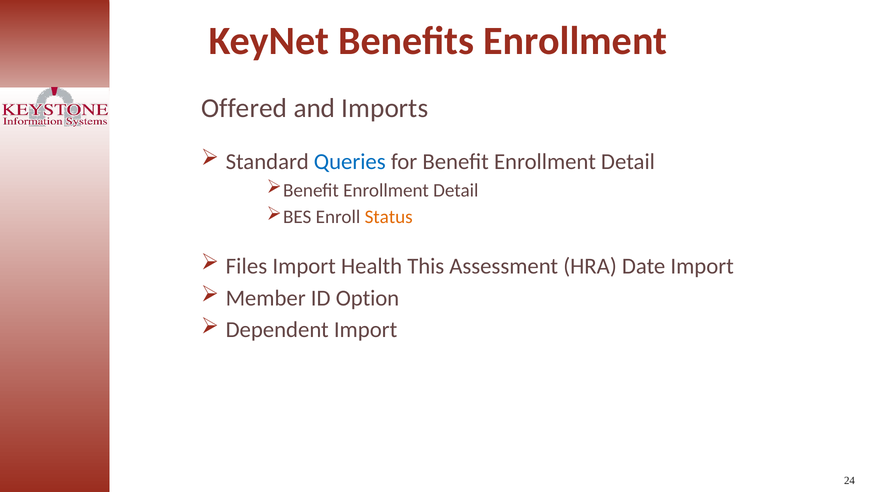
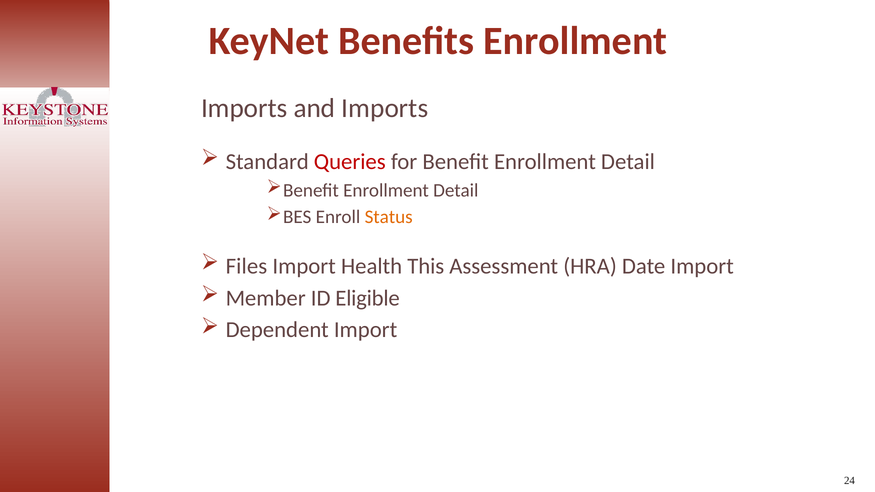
Offered: Offered -> Imports (244, 108)
Queries colour: blue -> red (350, 162)
Option: Option -> Eligible (368, 298)
